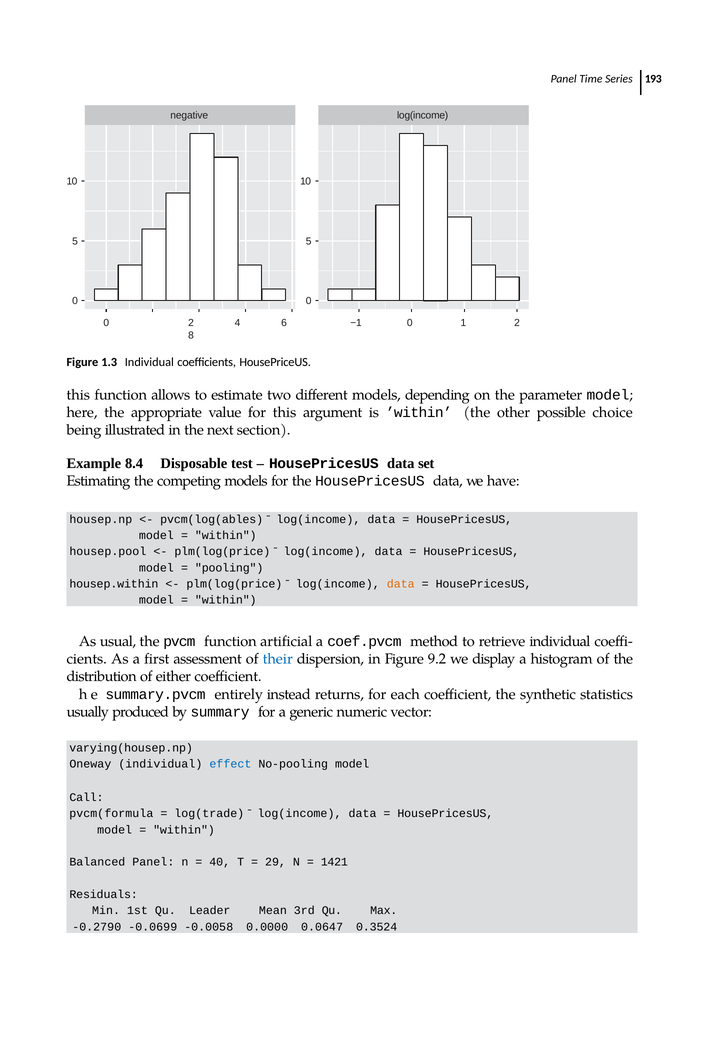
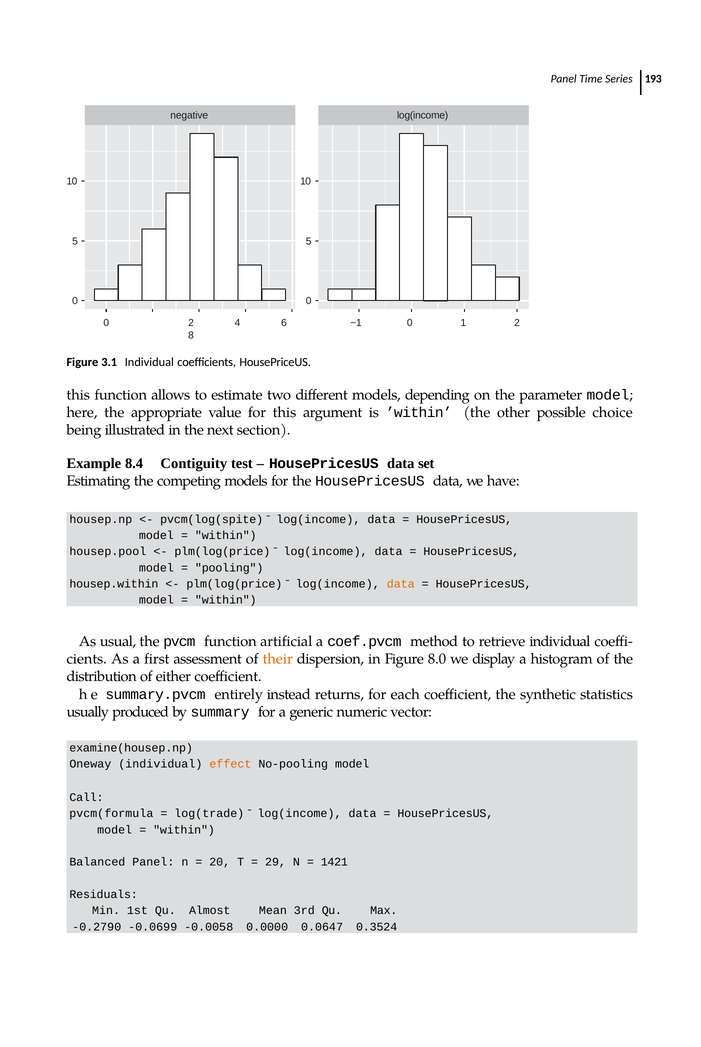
1.3: 1.3 -> 3.1 (109, 362)
Disposable: Disposable -> Contiguity (194, 464)
pvcm(log(ables: pvcm(log(ables -> pvcm(log(spite (212, 519)
their colour: blue -> orange (278, 659)
9.2: 9.2 -> 8.0 (437, 659)
varying(housep.np: varying(housep.np -> examine(housep.np (131, 748)
effect colour: blue -> orange (230, 764)
40: 40 -> 20 (220, 862)
Leader: Leader -> Almost (210, 911)
